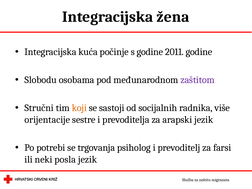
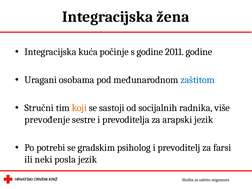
Slobodu: Slobodu -> Uragani (41, 80)
zaštitom colour: purple -> blue (198, 80)
orijentacije: orijentacije -> prevođenje (47, 120)
trgovanja: trgovanja -> gradskim (96, 148)
